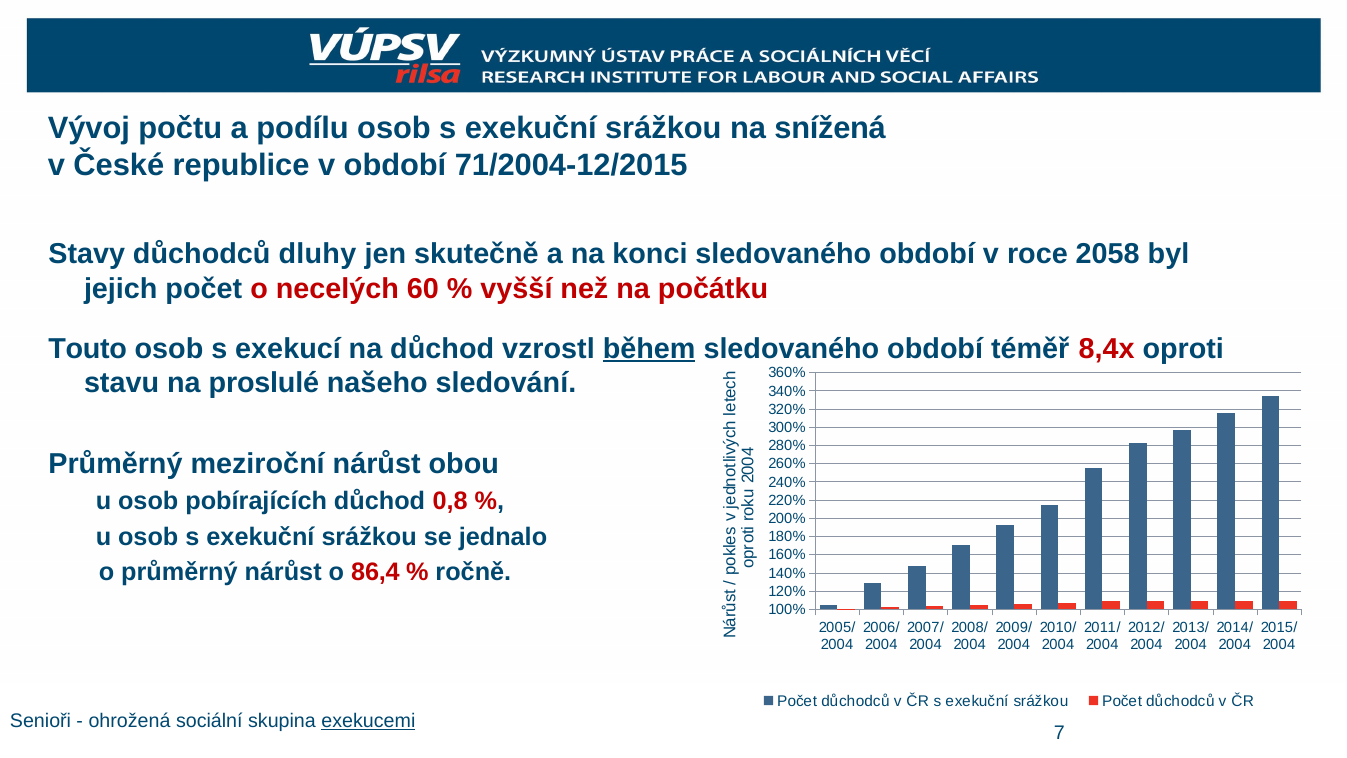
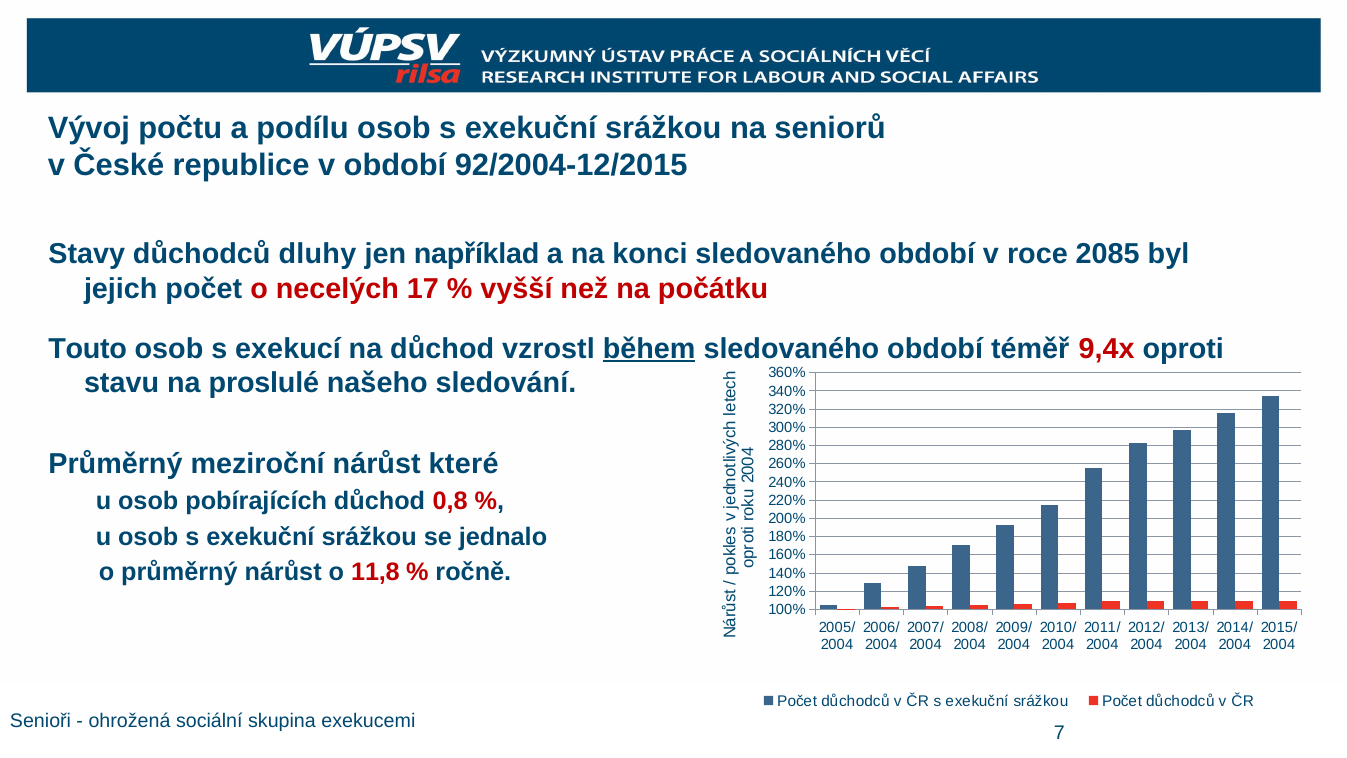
snížená: snížená -> seniorů (830, 129)
71/2004-12/2015: 71/2004-12/2015 -> 92/2004-12/2015 (571, 166)
skutečně: skutečně -> například (477, 254)
2058: 2058 -> 2085 (1108, 254)
60: 60 -> 17 (423, 289)
8,4x: 8,4x -> 9,4x (1107, 349)
obou: obou -> které (464, 464)
86,4: 86,4 -> 11,8 (375, 572)
exekucemi underline: present -> none (368, 720)
